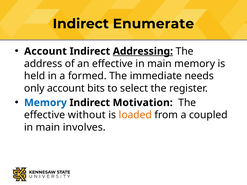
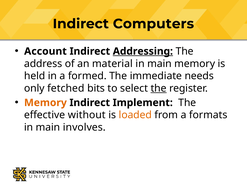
Enumerate: Enumerate -> Computers (153, 24)
an effective: effective -> material (112, 64)
only account: account -> fetched (66, 88)
the underline: none -> present (159, 88)
Memory colour: blue -> orange (45, 103)
Motivation: Motivation -> Implement (143, 103)
coupled: coupled -> formats (208, 115)
